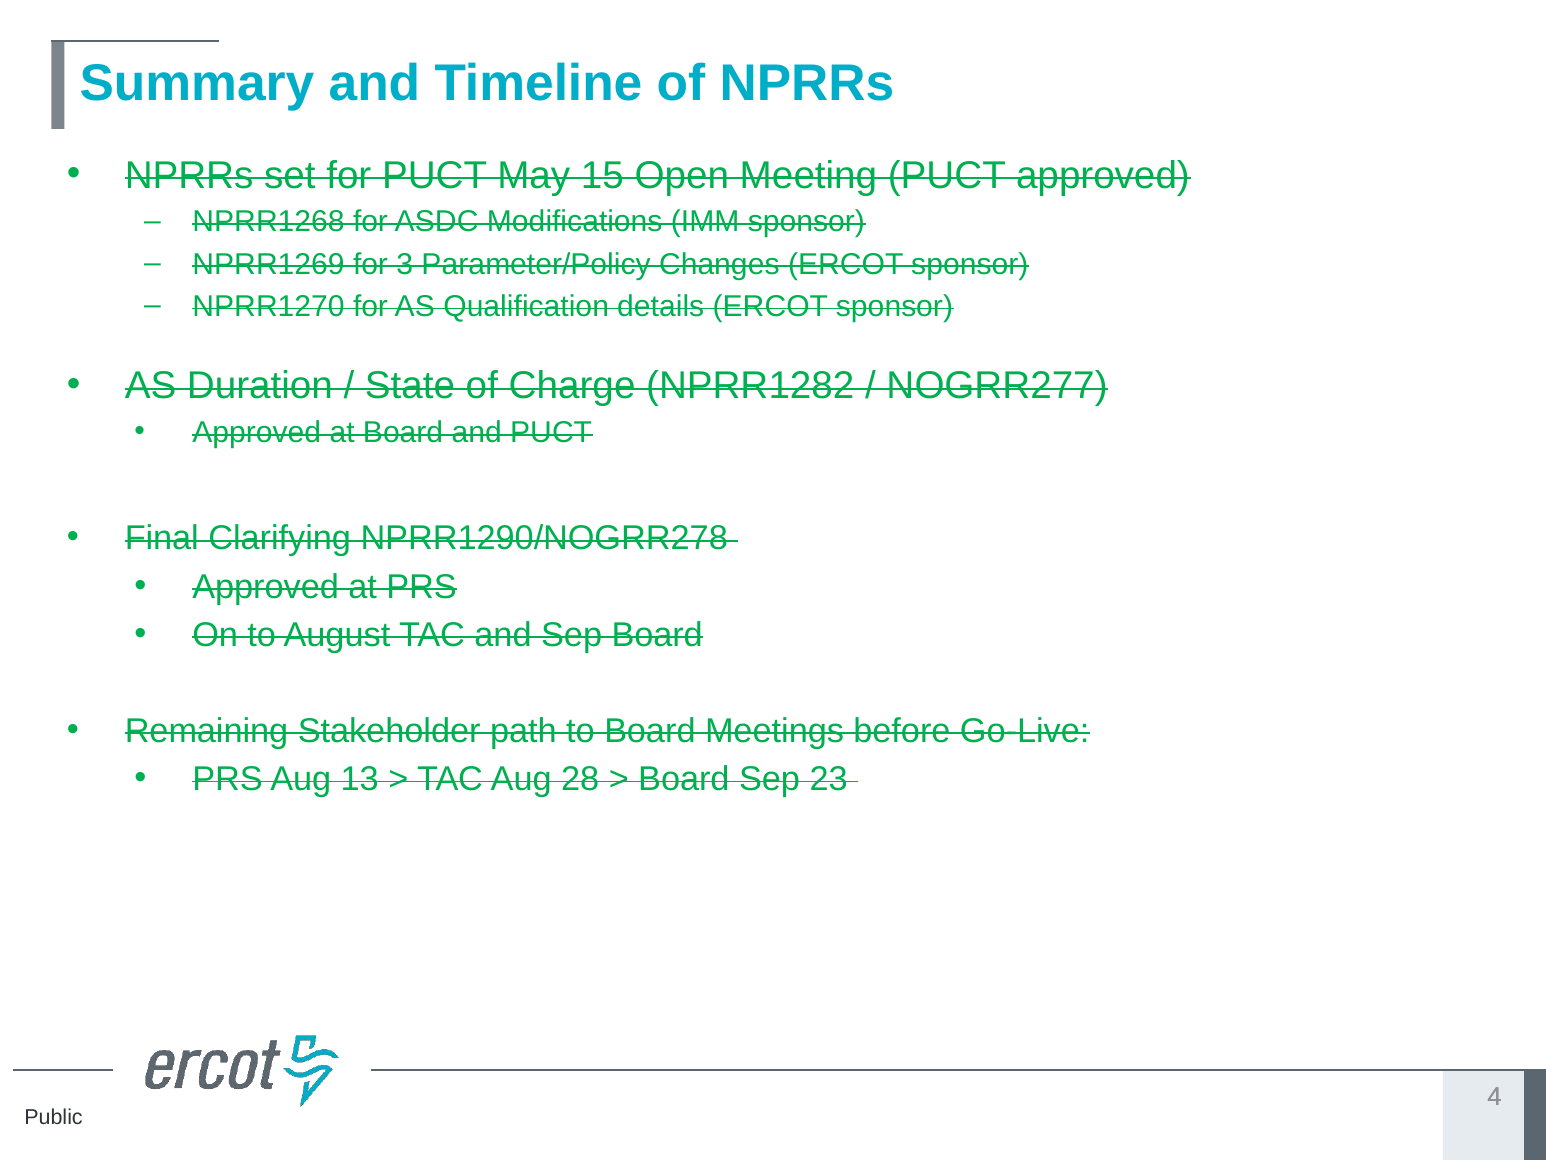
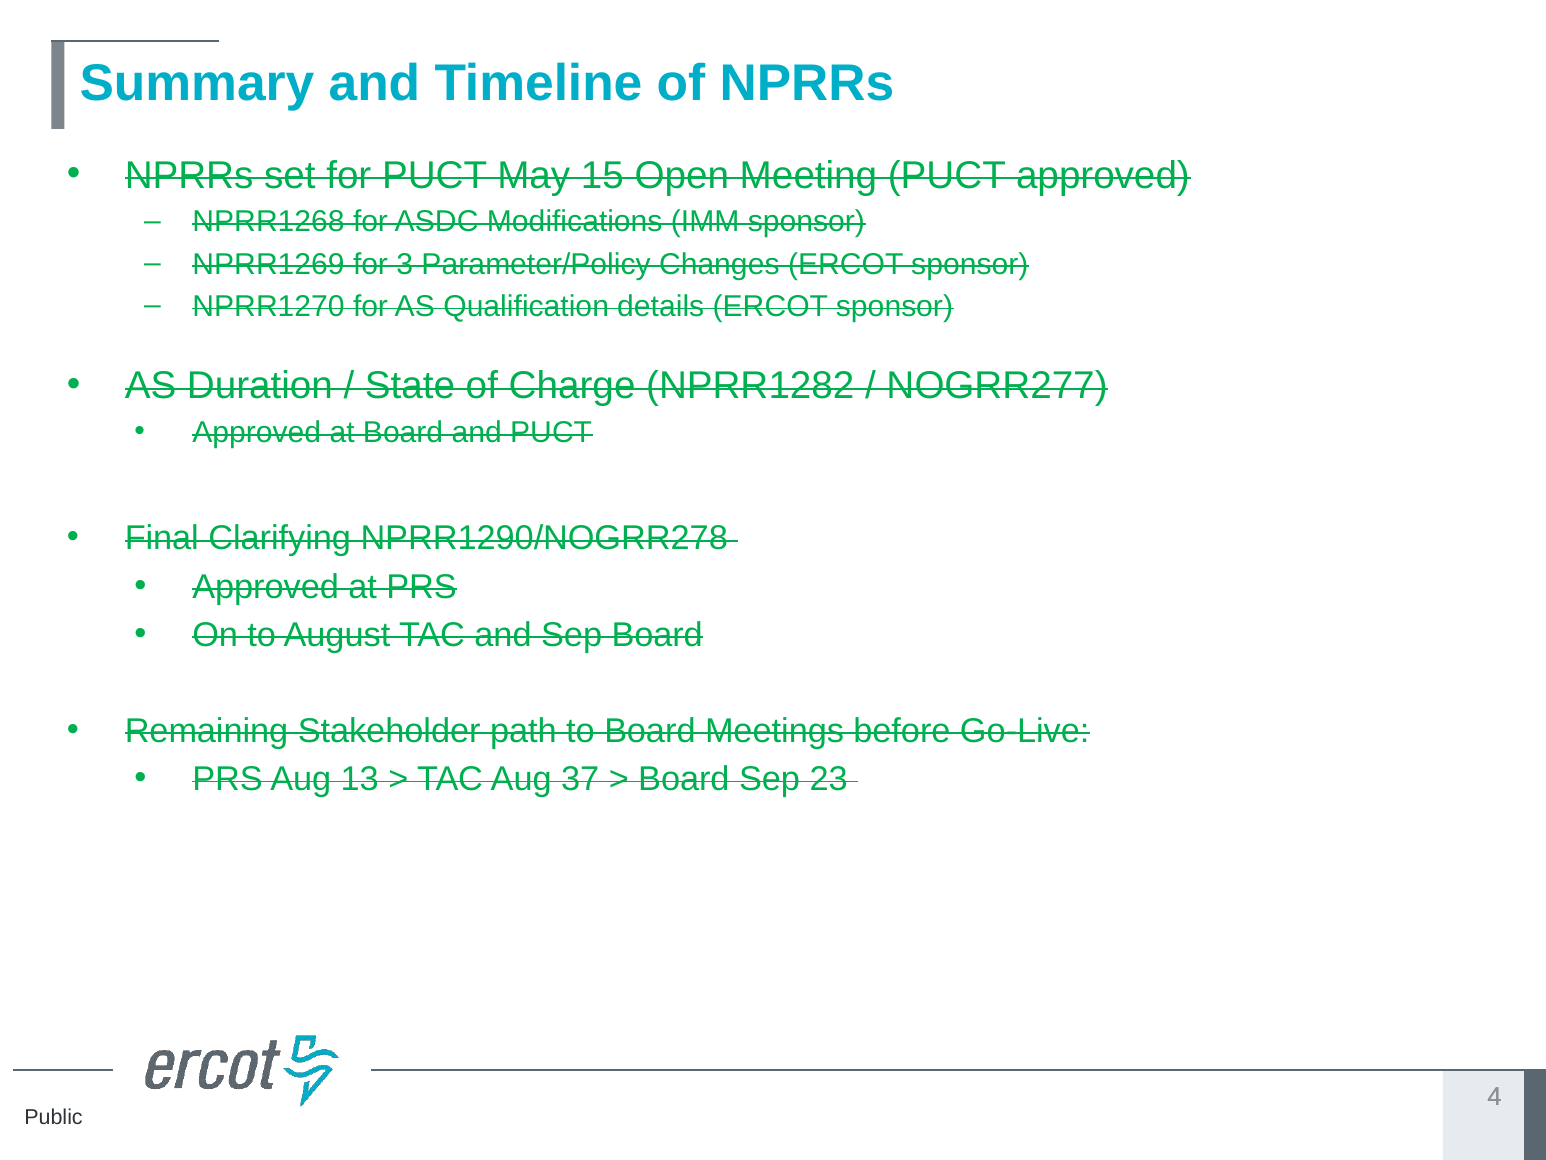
28: 28 -> 37 (580, 779)
